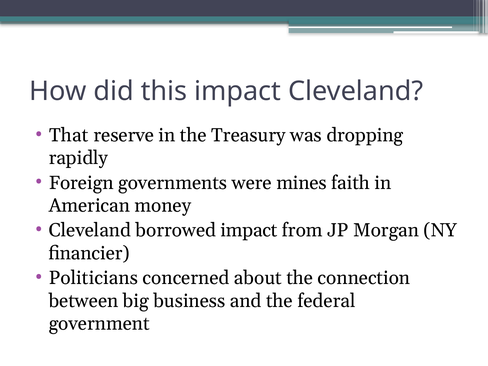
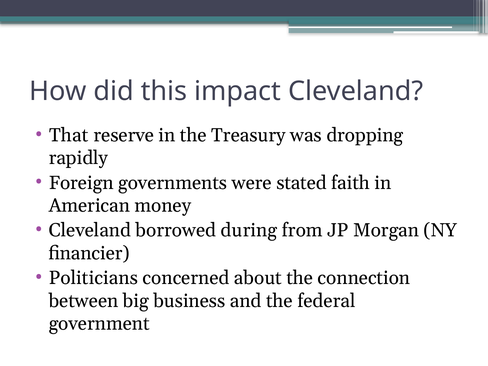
mines: mines -> stated (302, 183)
borrowed impact: impact -> during (249, 230)
